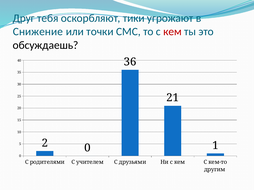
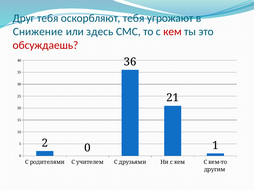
оскорбляют тики: тики -> тебя (134, 18)
точки: точки -> здесь (100, 32)
обсуждаешь colour: black -> red (46, 45)
